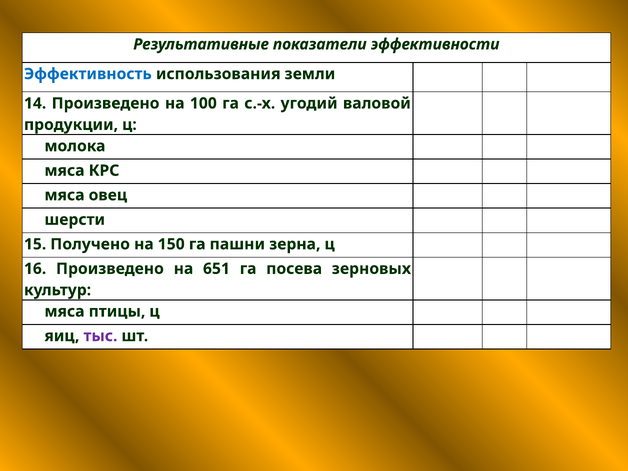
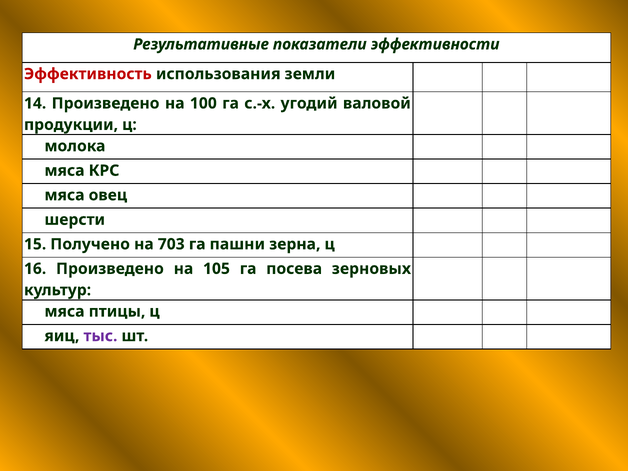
Эффективность colour: blue -> red (88, 74)
150: 150 -> 703 (171, 244)
651: 651 -> 105 (216, 269)
